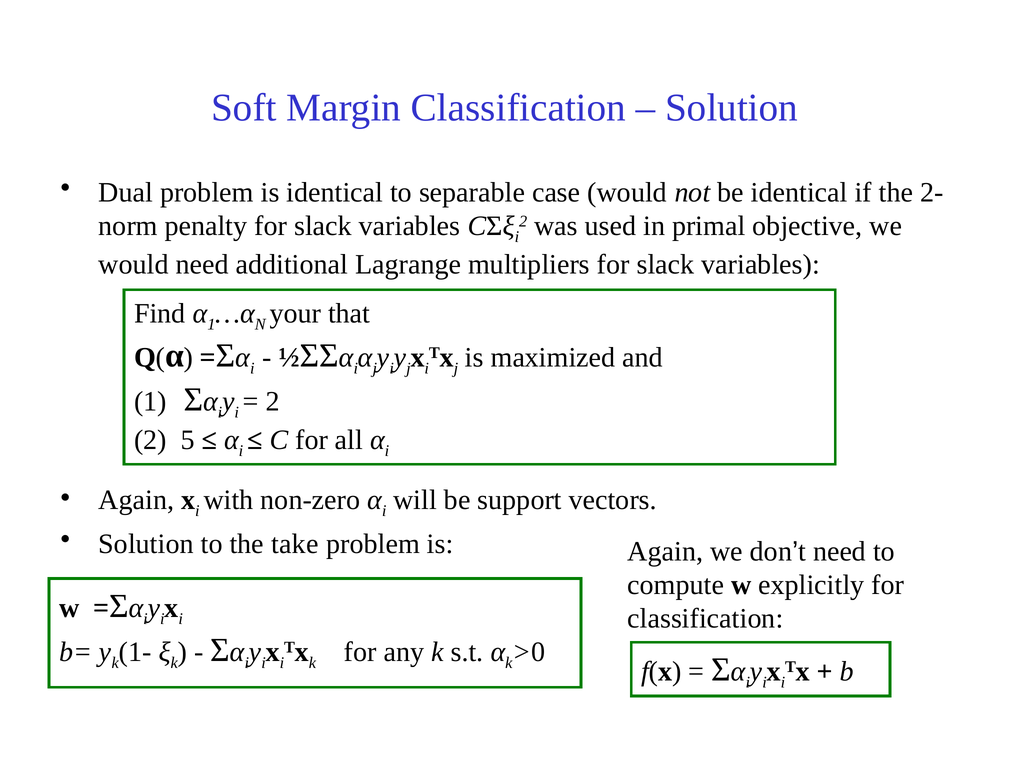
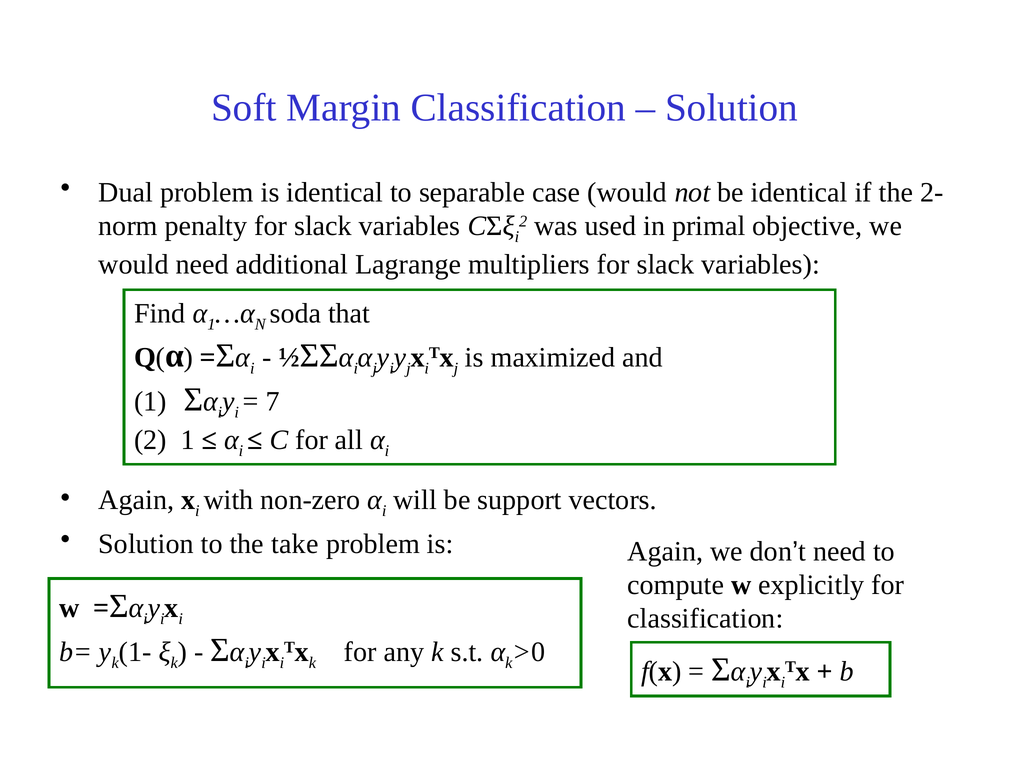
your: your -> soda (295, 313)
2: 2 -> 7 (273, 401)
2 5: 5 -> 1 (188, 440)
